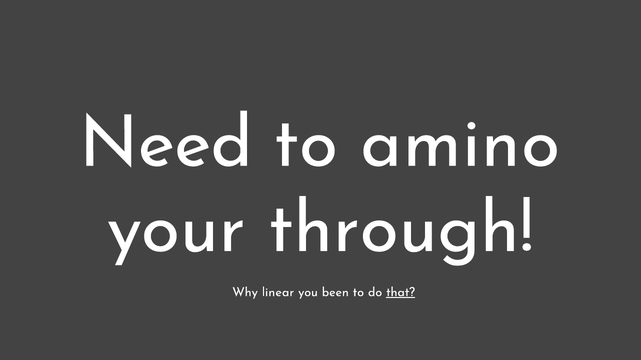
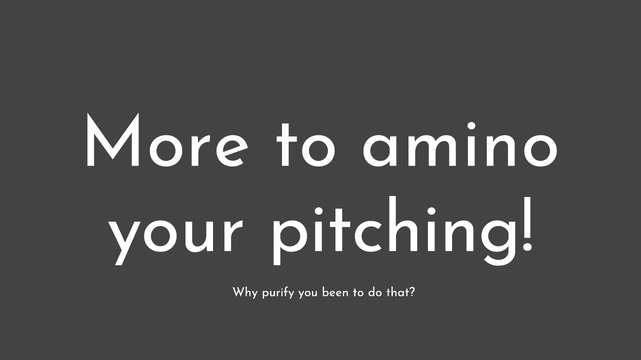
Need: Need -> More (165, 143)
through: through -> pitching (401, 228)
linear: linear -> purify (278, 293)
that underline: present -> none (401, 293)
